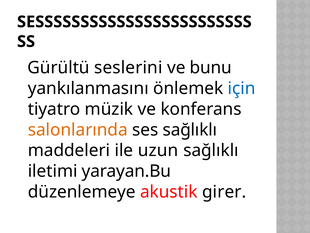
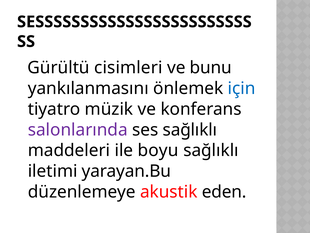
seslerini: seslerini -> cisimleri (128, 68)
salonlarında colour: orange -> purple (78, 130)
uzun: uzun -> boyu (158, 150)
girer: girer -> eden (224, 192)
